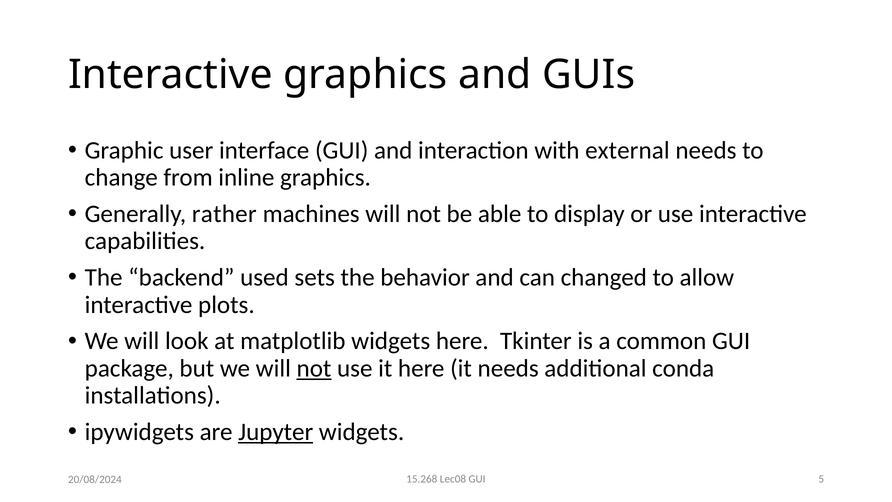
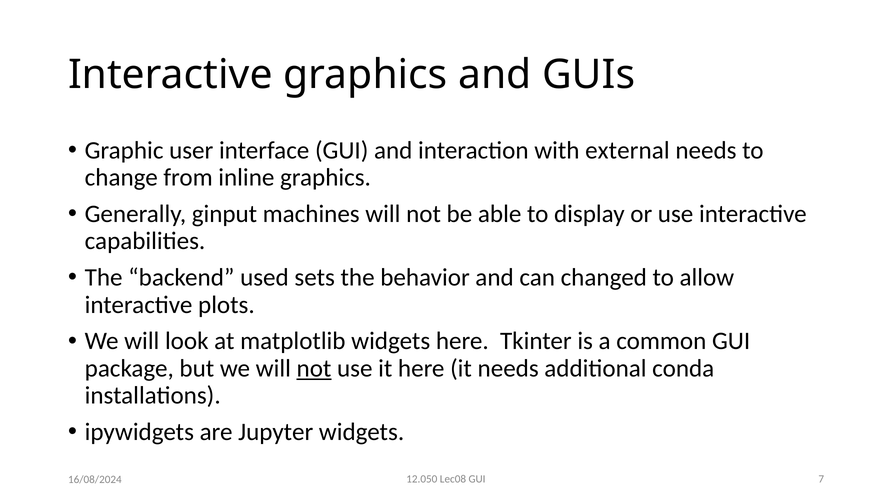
rather: rather -> ginput (224, 214)
Jupyter underline: present -> none (276, 432)
15.268: 15.268 -> 12.050 (422, 479)
5: 5 -> 7 (821, 479)
20/08/2024: 20/08/2024 -> 16/08/2024 (95, 479)
